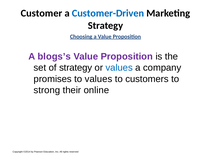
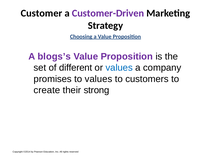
Customer-Driven colour: blue -> purple (108, 13)
of strategy: strategy -> different (76, 68)
strong: strong -> create (47, 90)
online: online -> strong (96, 90)
